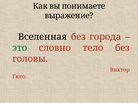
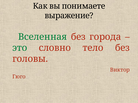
Вселенная colour: black -> green (43, 37)
